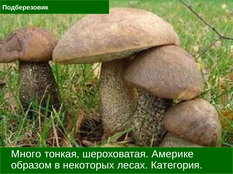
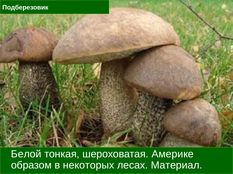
Много: Много -> Белой (26, 155)
Категория: Категория -> Материал (177, 166)
